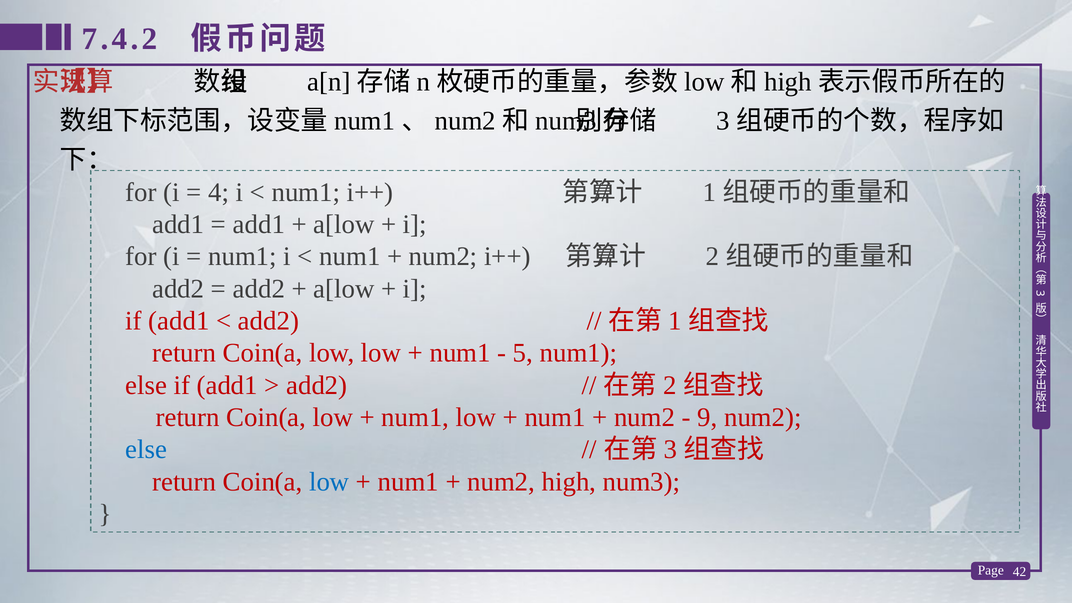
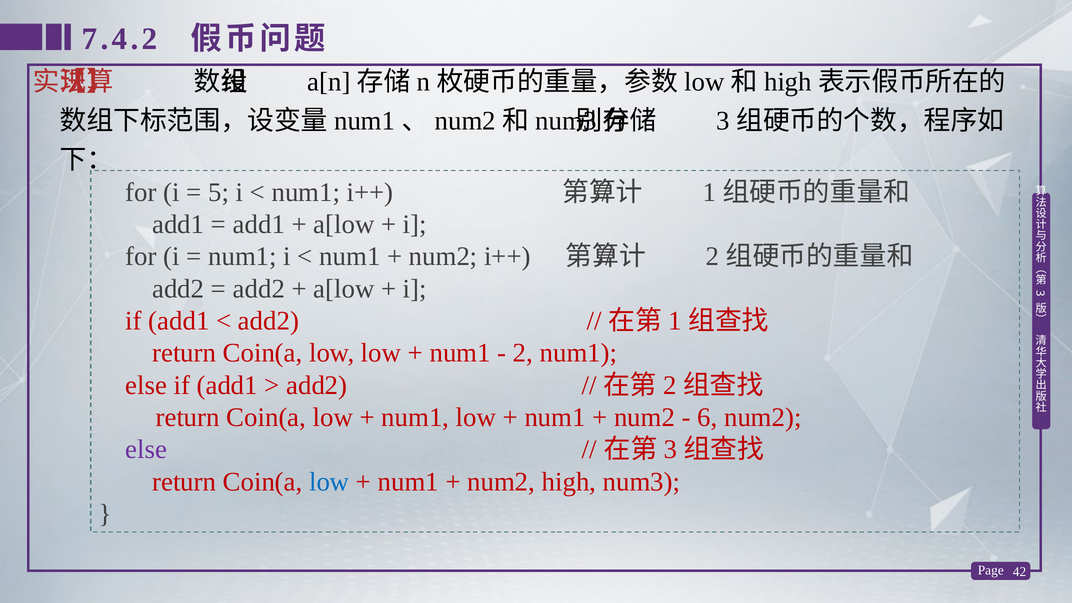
4: 4 -> 5 (219, 192)
5: 5 -> 2 (523, 353)
9: 9 -> 6 (707, 417)
else colour: blue -> purple (146, 450)
